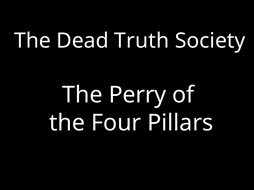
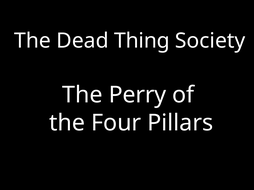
Truth: Truth -> Thing (142, 41)
